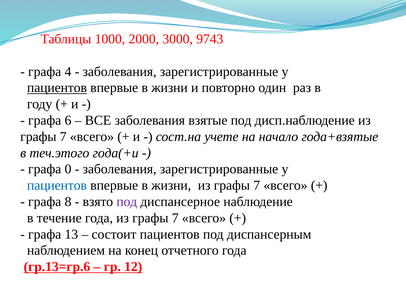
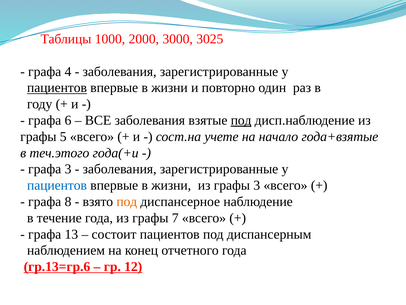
9743: 9743 -> 3025 (210, 39)
под underline: none -> present (241, 120)
7: 7 -> 5 (63, 136)
графа 0: 0 -> 3 (68, 169)
жизни из графы 7: 7 -> 3 (257, 185)
под colour: purple -> orange (127, 201)
